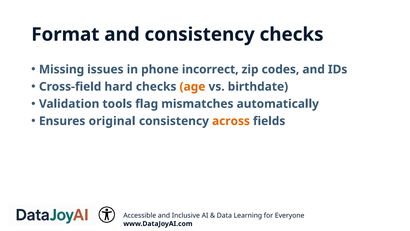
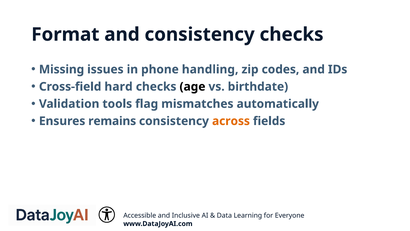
incorrect: incorrect -> handling (210, 69)
age colour: orange -> black (192, 87)
original: original -> remains (112, 121)
